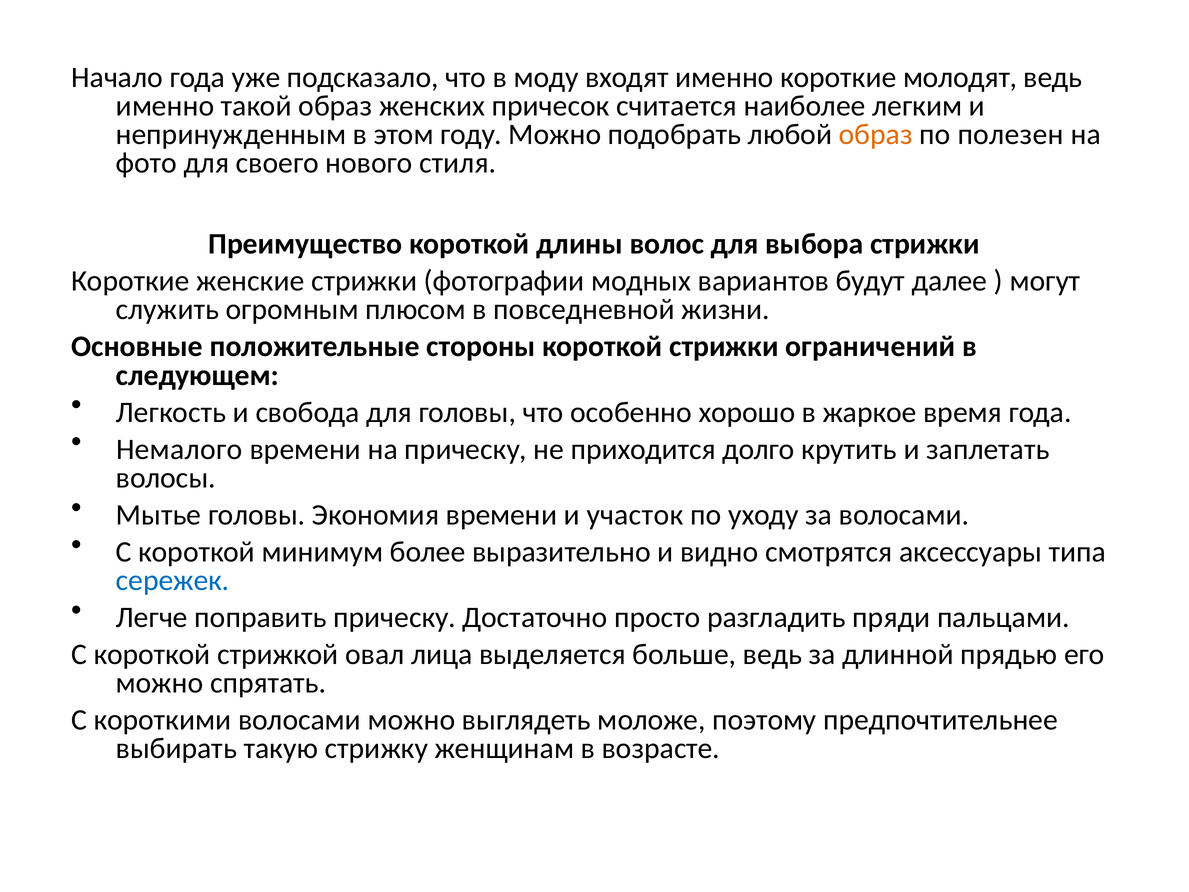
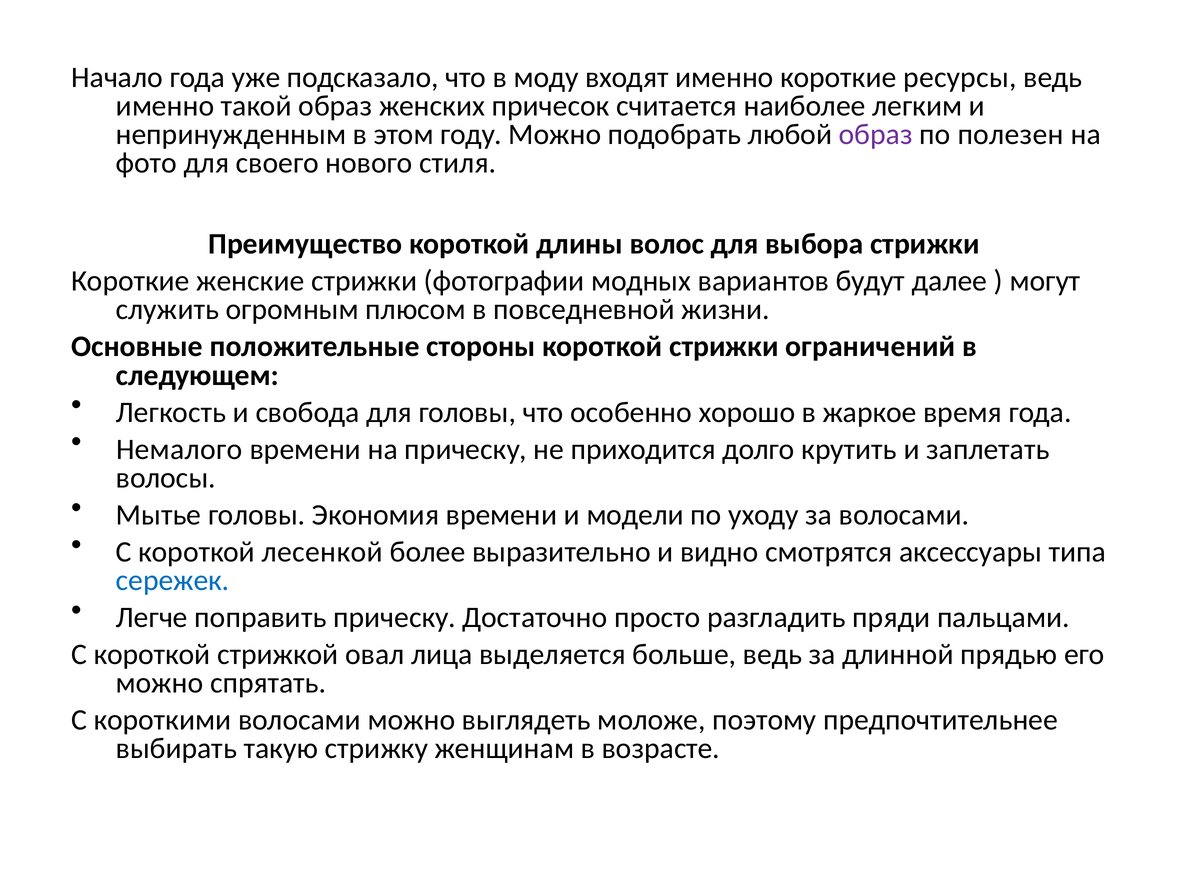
молодят: молодят -> ресурсы (960, 77)
образ colour: orange -> purple (876, 134)
участок: участок -> модели (635, 515)
минимум: минимум -> лесенкой (322, 552)
